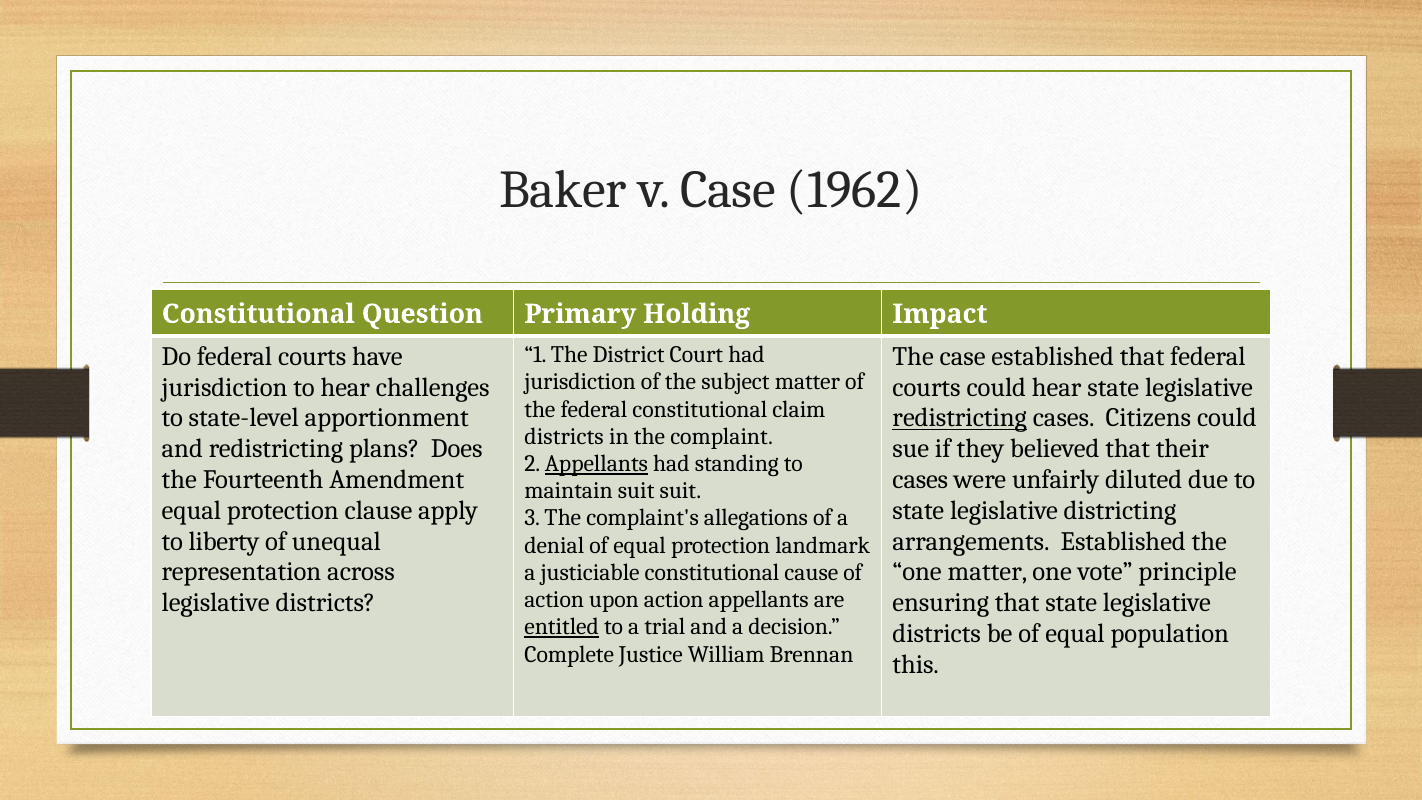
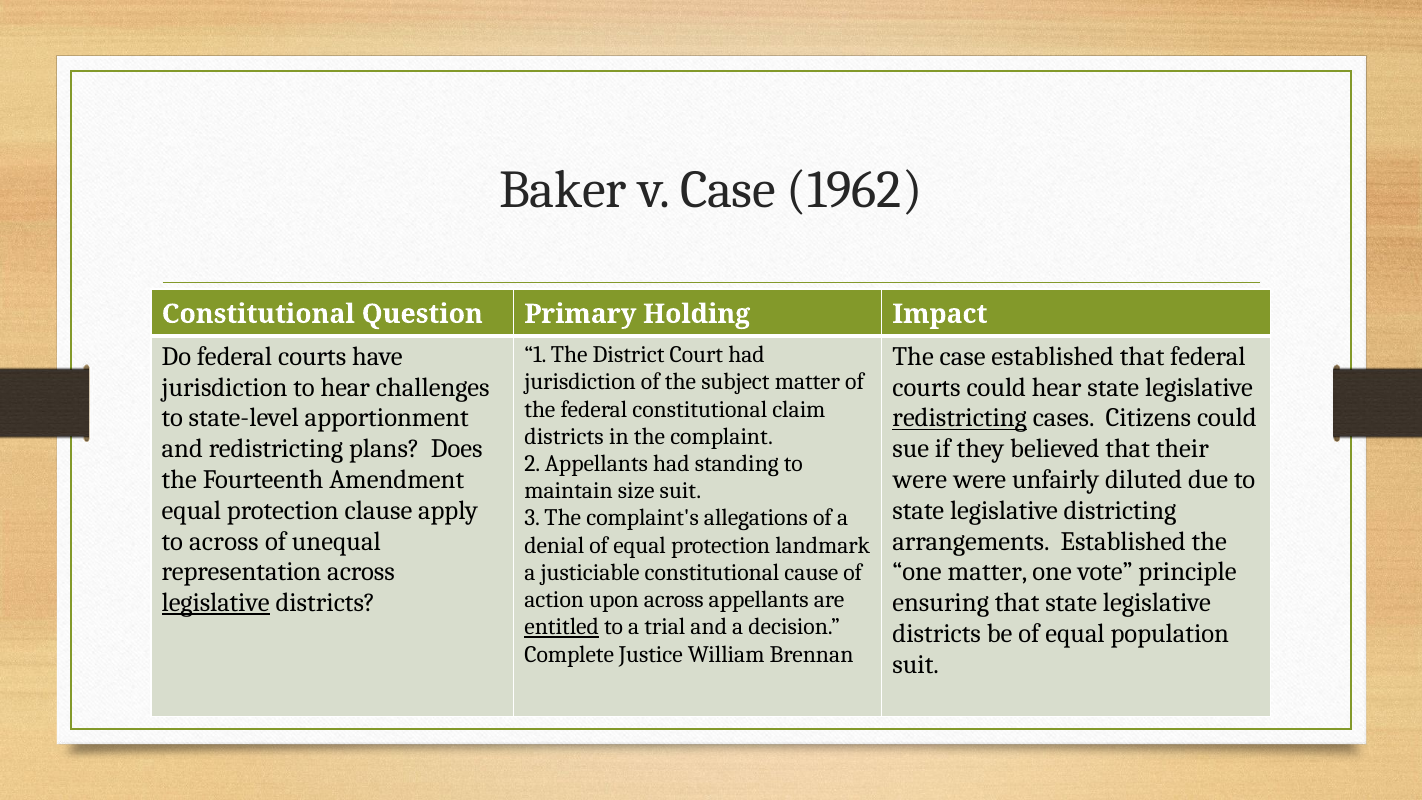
Appellants underline: present -> none (596, 464)
cases: cases -> were (920, 480)
maintain suit: suit -> size (636, 491)
to liberty: liberty -> across (224, 541)
upon action: action -> across (674, 600)
legislative underline: none -> present (216, 603)
this: this -> suit (916, 664)
